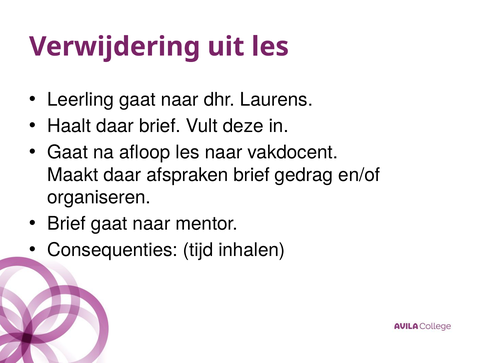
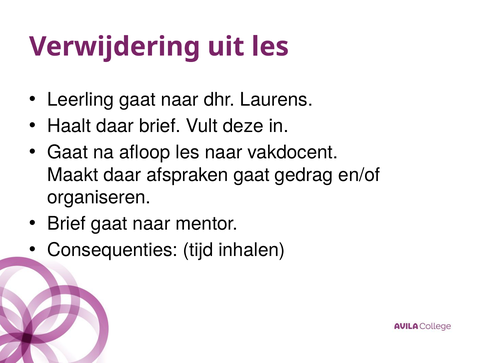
afspraken brief: brief -> gaat (252, 175)
